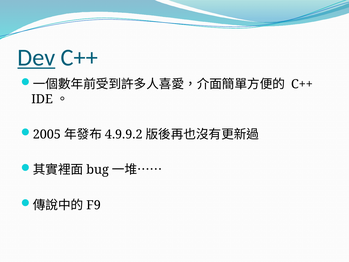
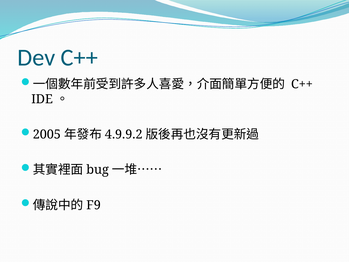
Dev underline: present -> none (36, 58)
